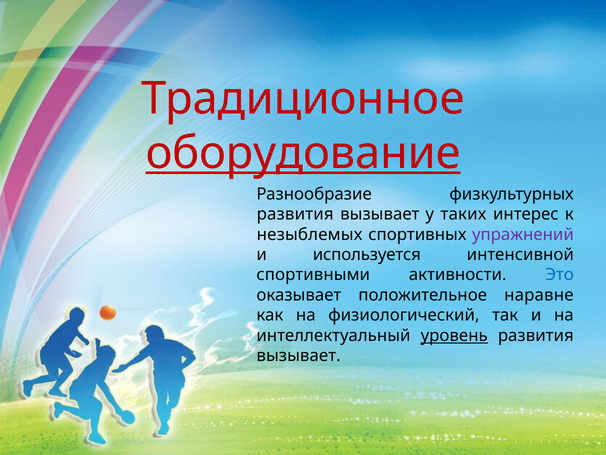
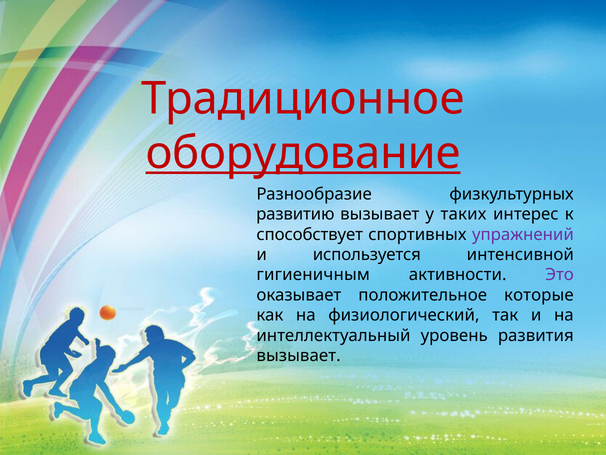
развития: развития -> развитию (295, 214)
незыблемых: незыблемых -> способствует (310, 234)
спортивными: спортивными -> гигиеничным (313, 275)
Это colour: blue -> purple (560, 275)
наравне: наравне -> которые (539, 295)
уровень underline: present -> none (454, 335)
